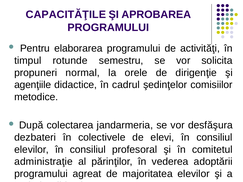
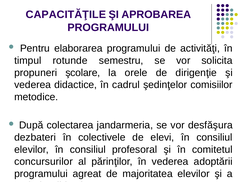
normal: normal -> şcolare (83, 73)
agenţiile: agenţiile -> vederea (33, 85)
administraţie: administraţie -> concursurilor (44, 162)
